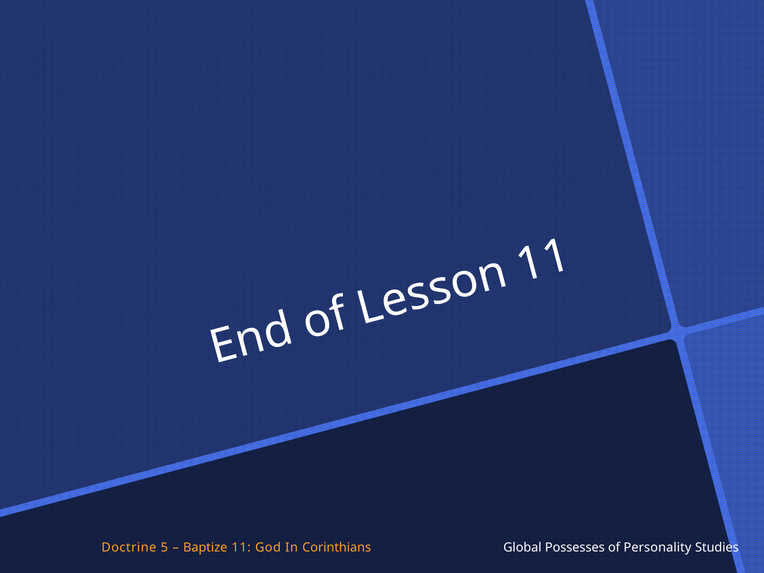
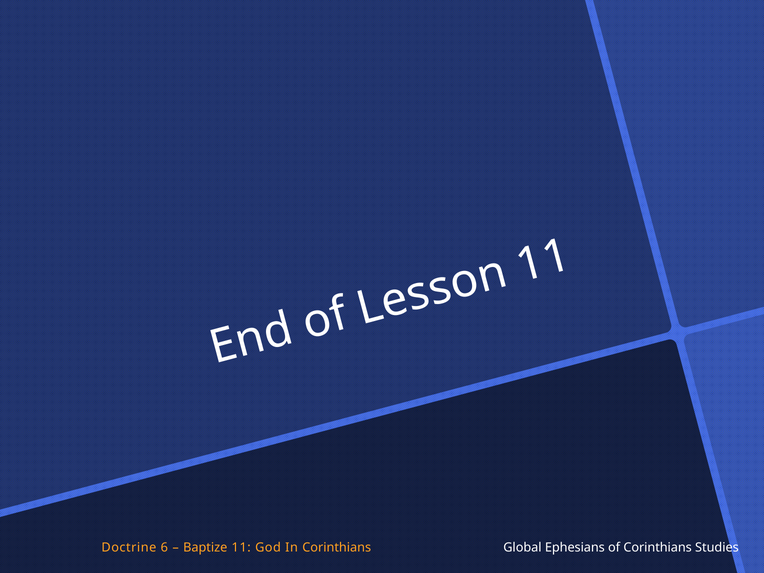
5: 5 -> 6 (164, 547)
Possesses: Possesses -> Ephesians (575, 547)
of Personality: Personality -> Corinthians (658, 547)
